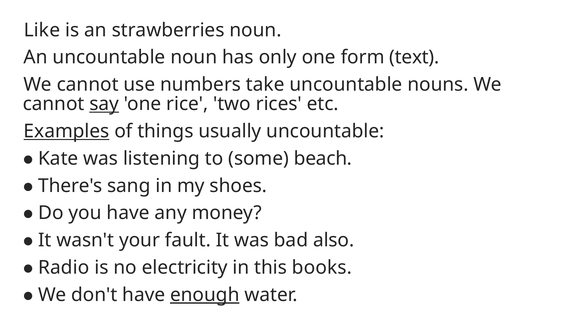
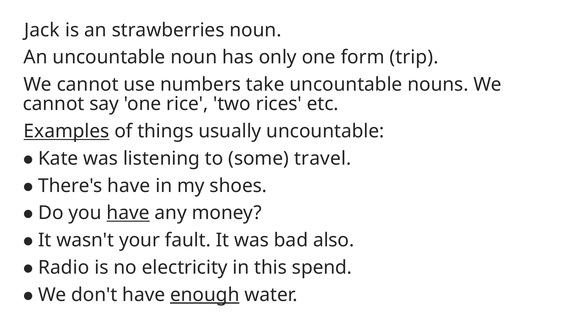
Like: Like -> Jack (42, 30)
text: text -> trip (414, 57)
say underline: present -> none (104, 104)
beach: beach -> travel (323, 158)
There's sang: sang -> have (129, 186)
have underline: none -> present (128, 213)
books: books -> spend (322, 267)
